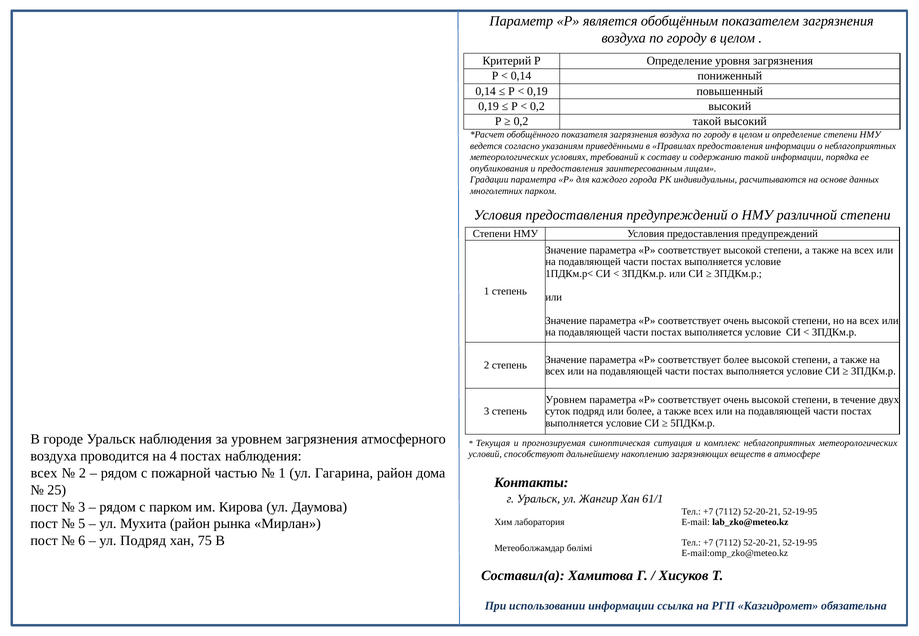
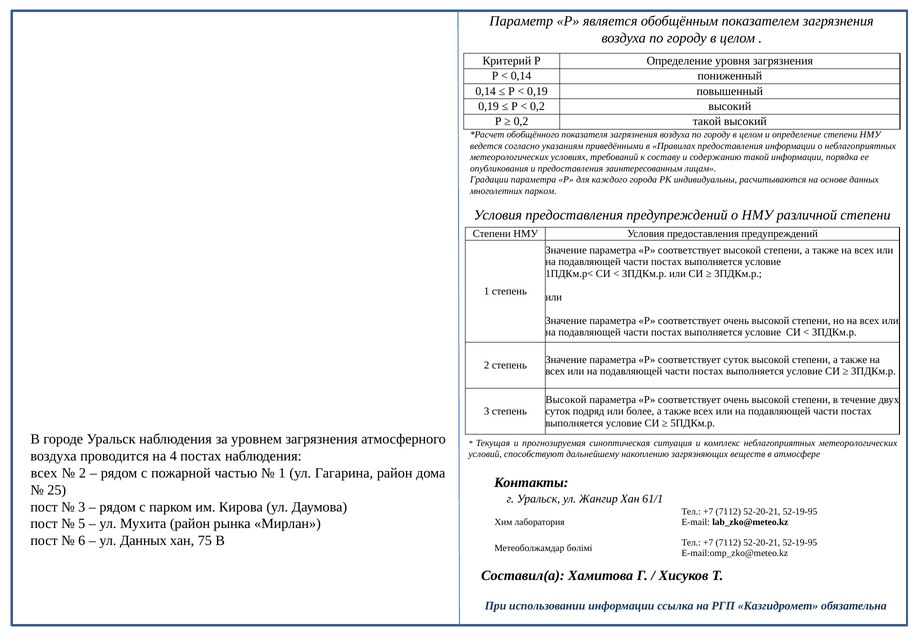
соответствует более: более -> суток (736, 360)
Уровнем: Уровнем -> Высокой (566, 400)
ул Подряд: Подряд -> Данных (143, 541)
